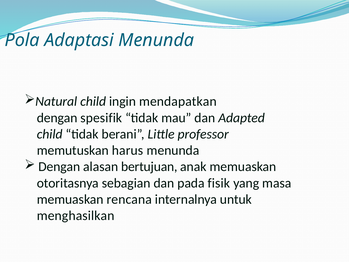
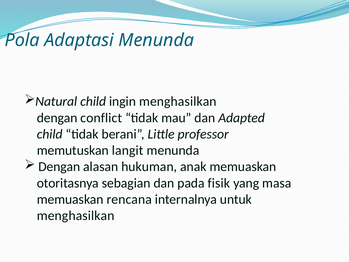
ingin mendapatkan: mendapatkan -> menghasilkan (178, 101)
spesifik: spesifik -> conflict (101, 118)
harus: harus -> langit (128, 150)
bertujuan: bertujuan -> hukuman (149, 167)
